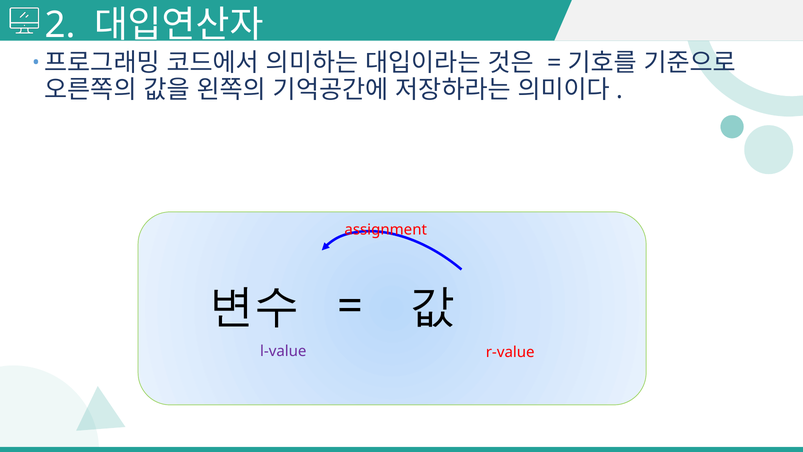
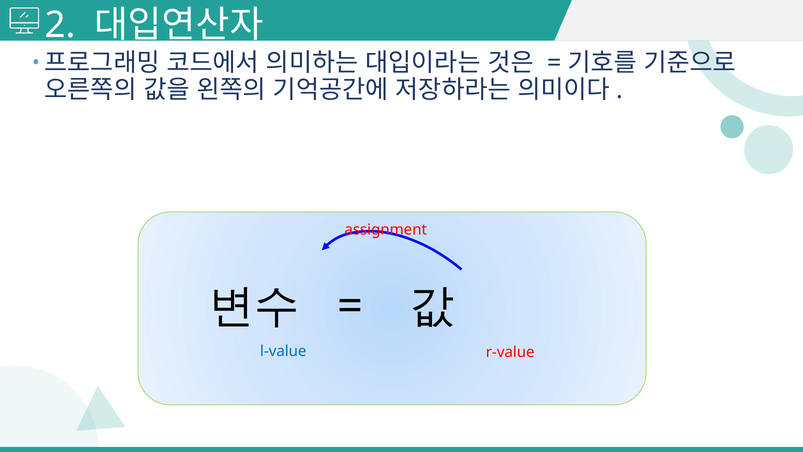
l-value colour: purple -> blue (283, 351)
